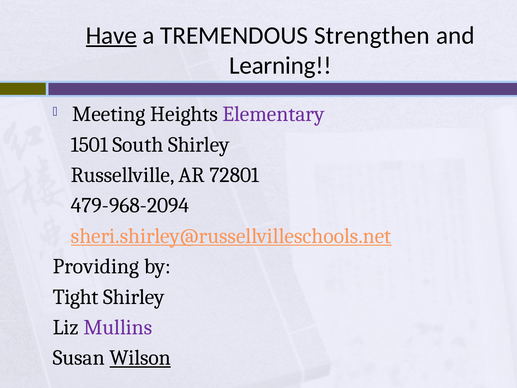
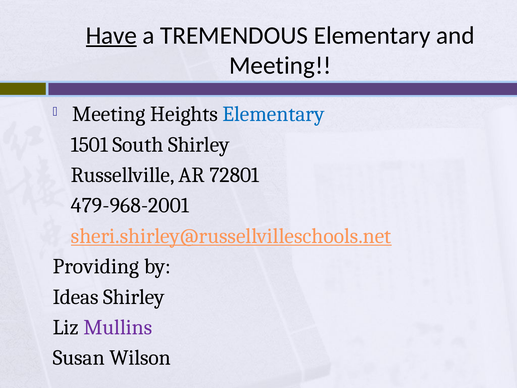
TREMENDOUS Strengthen: Strengthen -> Elementary (372, 35)
Learning: Learning -> Meeting (280, 66)
Elementary colour: purple -> blue (274, 114)
479-968-2094: 479-968-2094 -> 479-968-2001 (130, 205)
Tight: Tight -> Ideas (76, 297)
Wilson underline: present -> none (140, 358)
